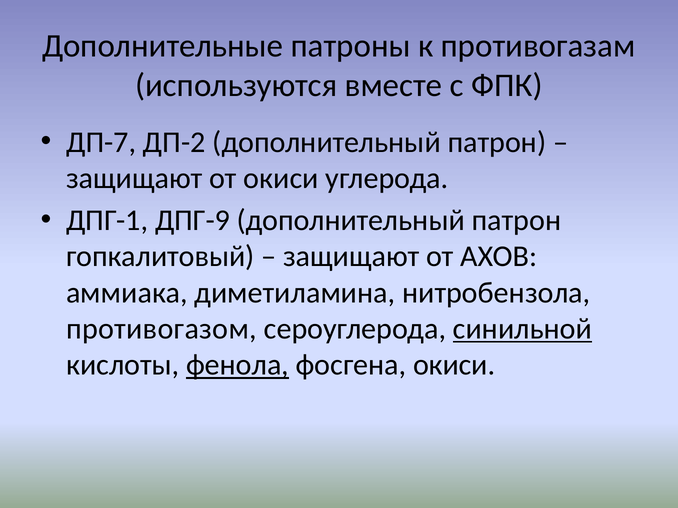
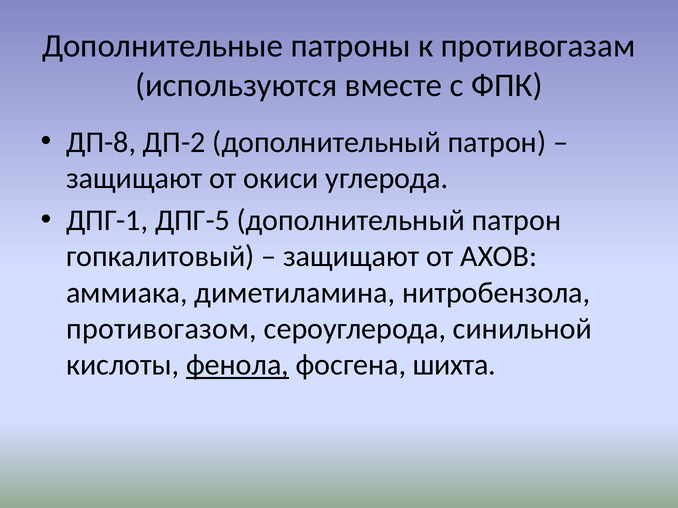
ДП-7: ДП-7 -> ДП-8 (101, 142)
ДПГ-9: ДПГ-9 -> ДПГ-5 (192, 221)
синильной underline: present -> none (523, 329)
фосгена окиси: окиси -> шихта (454, 365)
